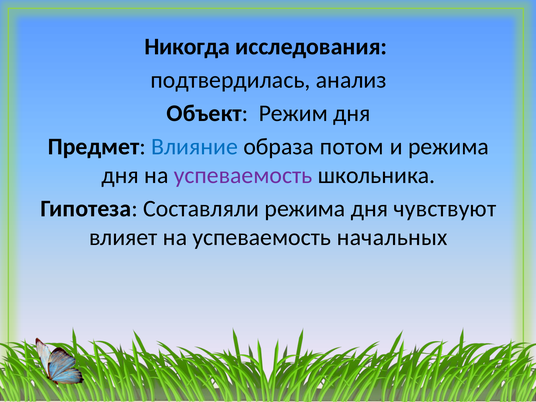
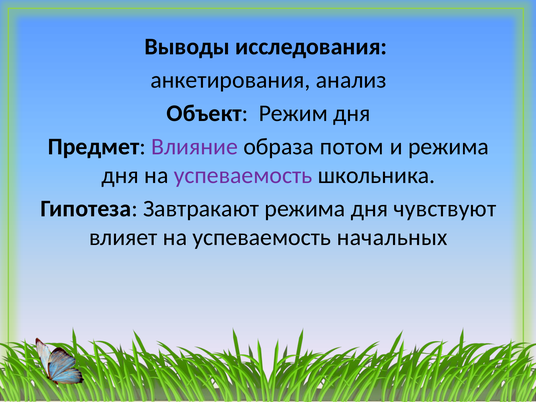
Никогда: Никогда -> Выводы (187, 47)
подтвердилась: подтвердилась -> анкетирования (230, 80)
Влияние colour: blue -> purple (195, 147)
Составляли: Составляли -> Завтракают (201, 209)
